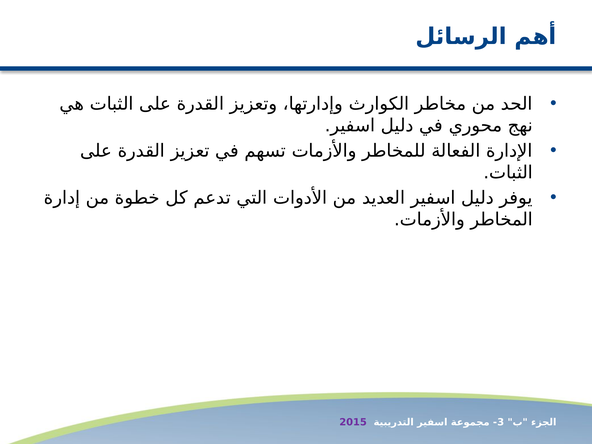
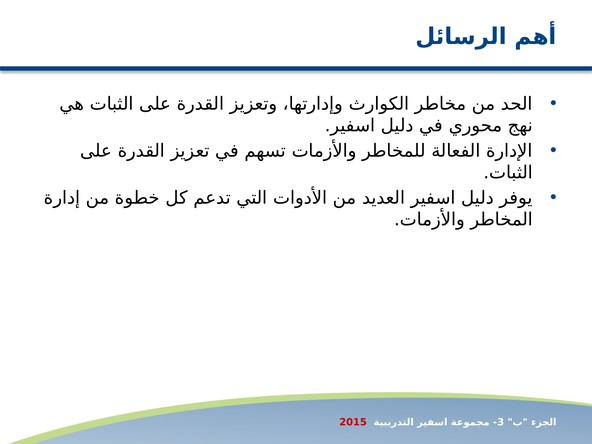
2015 colour: purple -> red (353, 422)
